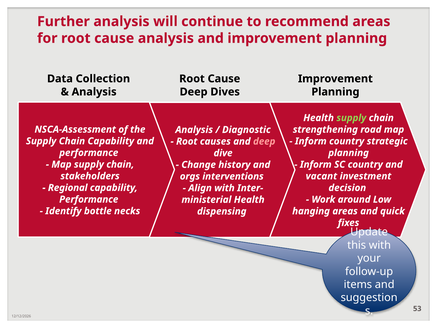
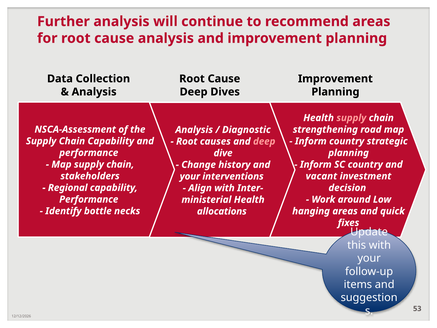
supply colour: light green -> pink (351, 118)
orgs: orgs -> your (190, 176)
dispensing: dispensing -> allocations (222, 211)
